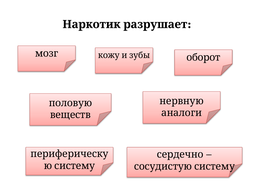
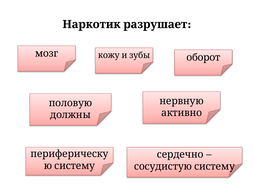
аналоги: аналоги -> активно (182, 113)
веществ: веществ -> должны (70, 115)
